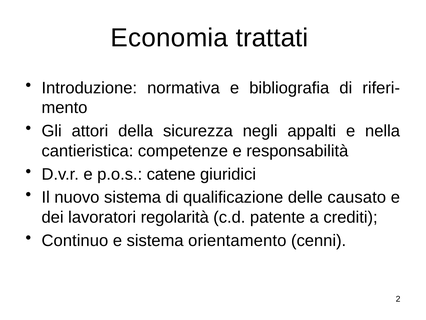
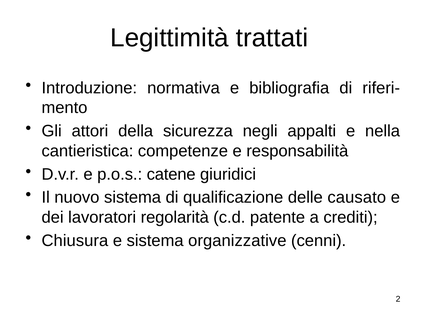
Economia: Economia -> Legittimità (169, 38)
Continuo: Continuo -> Chiusura (75, 240)
orientamento: orientamento -> organizzative (237, 240)
